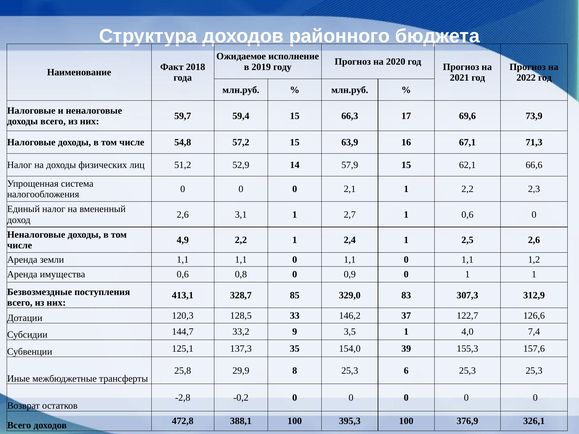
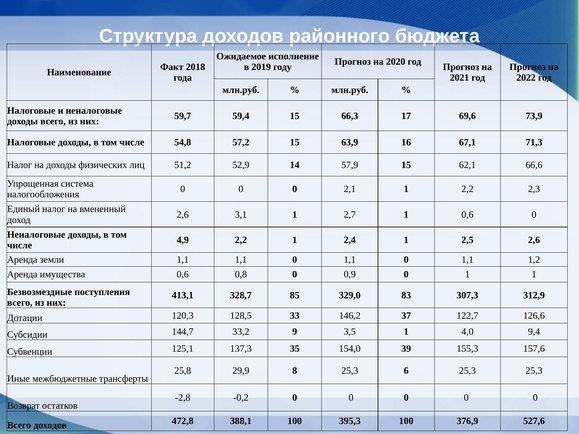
7,4: 7,4 -> 9,4 (534, 332)
326,1: 326,1 -> 527,6 (534, 421)
